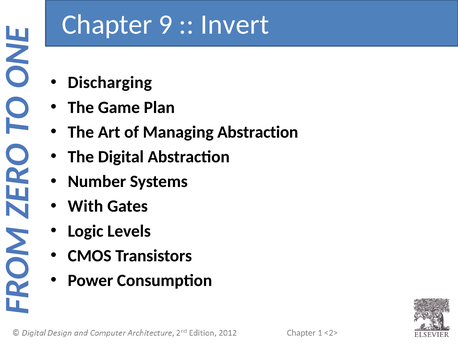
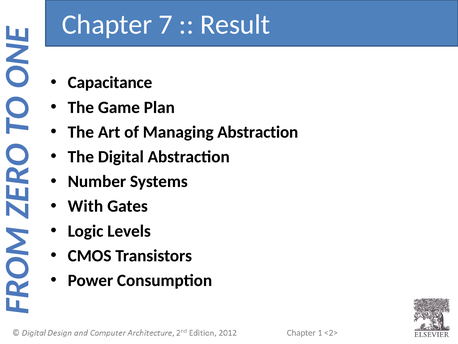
9: 9 -> 7 (165, 24)
Invert: Invert -> Result (235, 24)
Discharging: Discharging -> Capacitance (110, 83)
